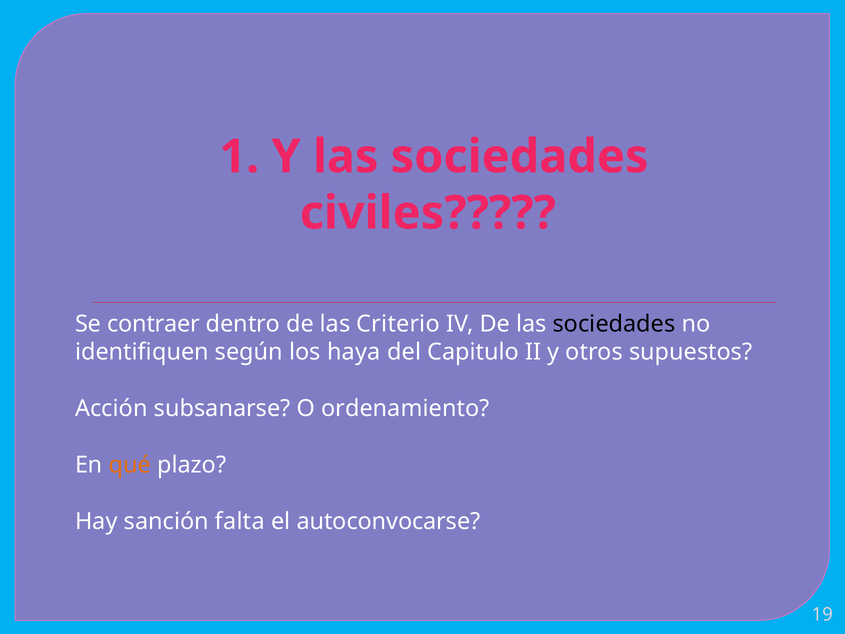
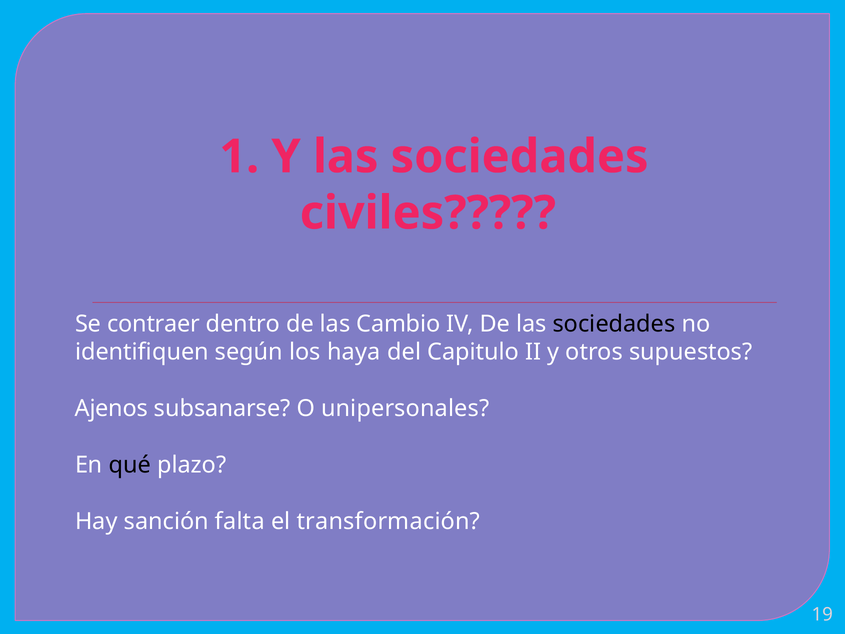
Criterio: Criterio -> Cambio (398, 324)
Acción: Acción -> Ajenos (111, 408)
ordenamiento: ordenamiento -> unipersonales (405, 408)
qué colour: orange -> black (130, 465)
autoconvocarse: autoconvocarse -> transformación (388, 521)
